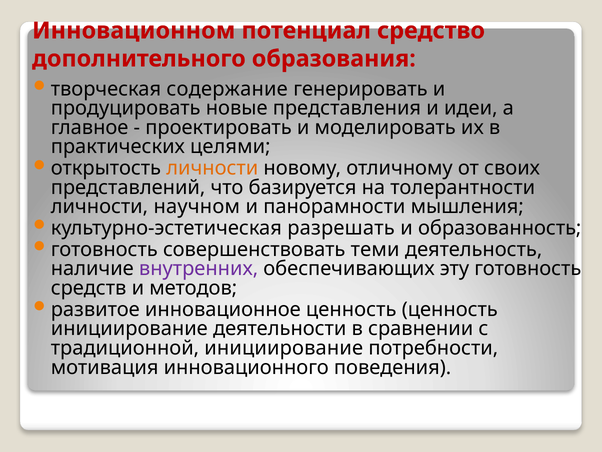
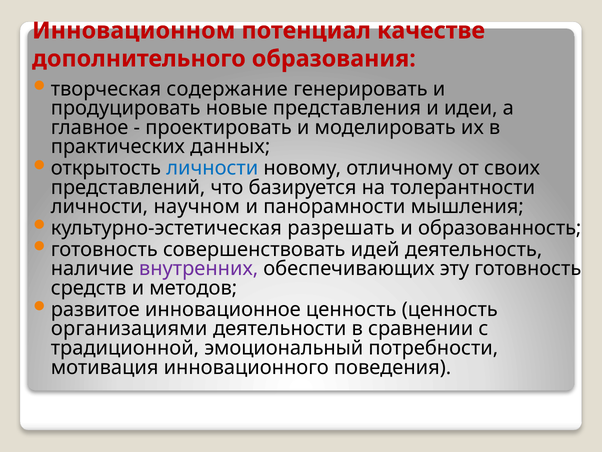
средство: средство -> качестве (431, 31)
целями: целями -> данных (230, 147)
личности colour: orange -> blue (212, 168)
теми: теми -> идей (375, 249)
инициирование: инициирование -> организациями (129, 328)
традиционной инициирование: инициирование -> эмоциональный (284, 348)
